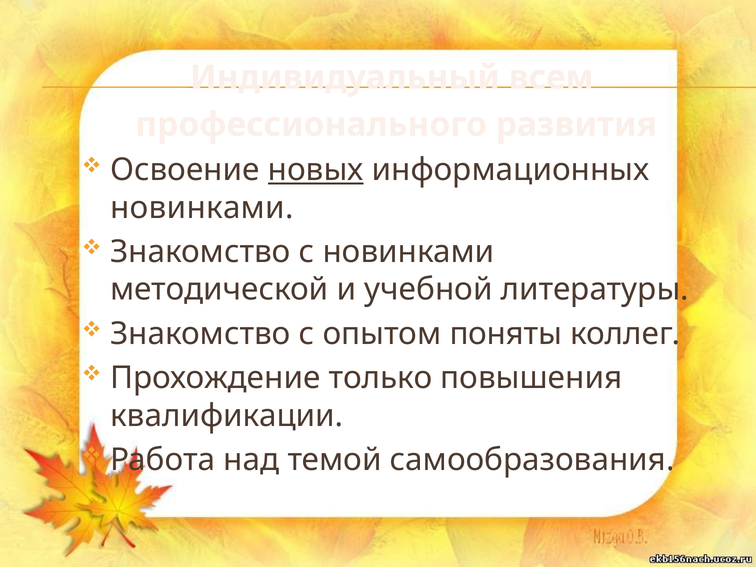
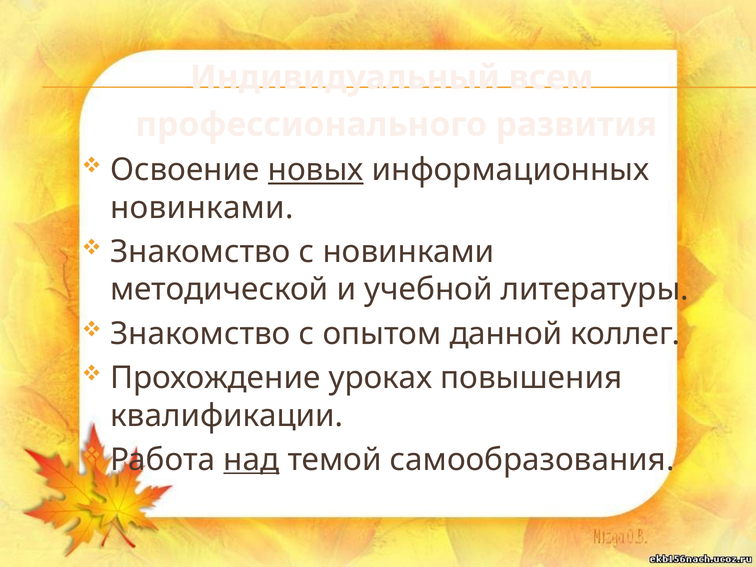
поняты: поняты -> данной (506, 334)
только: только -> уроках (381, 378)
над underline: none -> present (251, 460)
